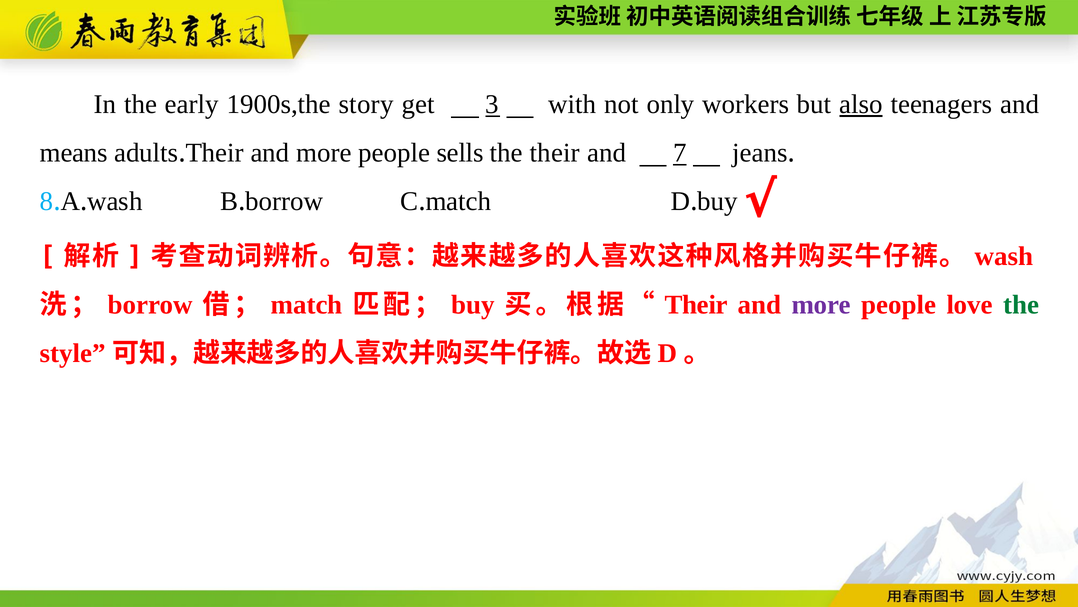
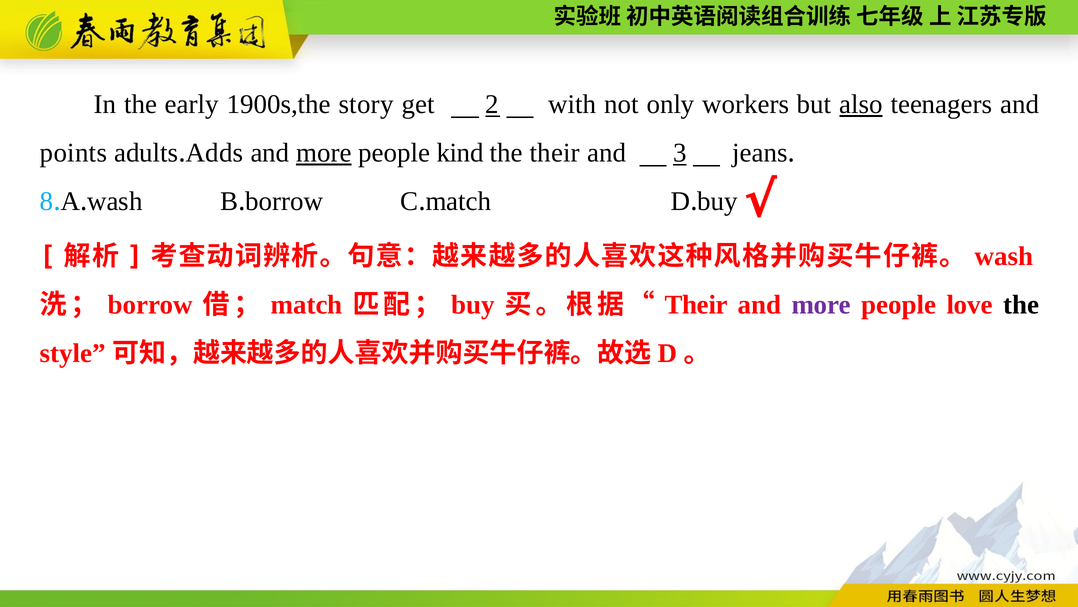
3: 3 -> 2 (492, 104)
means: means -> points (74, 153)
Their: Their -> Adds (215, 153)
more underline: none -> present (324, 153)
sells: sells -> kind (460, 153)
7: 7 -> 3 (680, 153)
the colour: green -> black (1021, 305)
